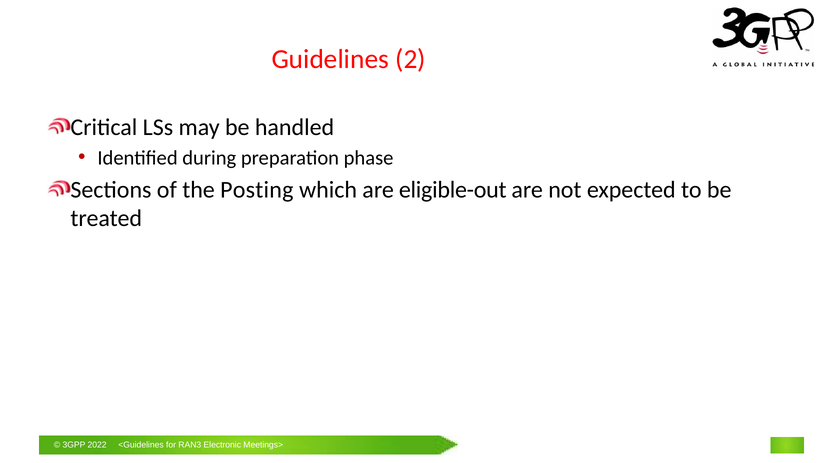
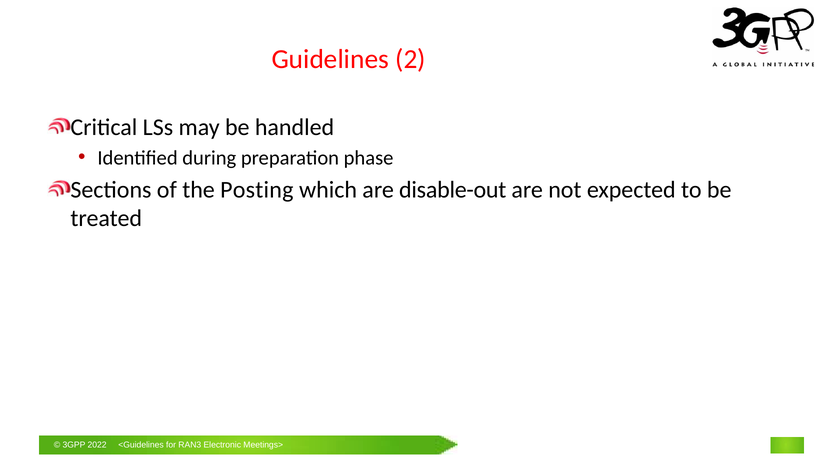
eligible-out: eligible-out -> disable-out (453, 190)
